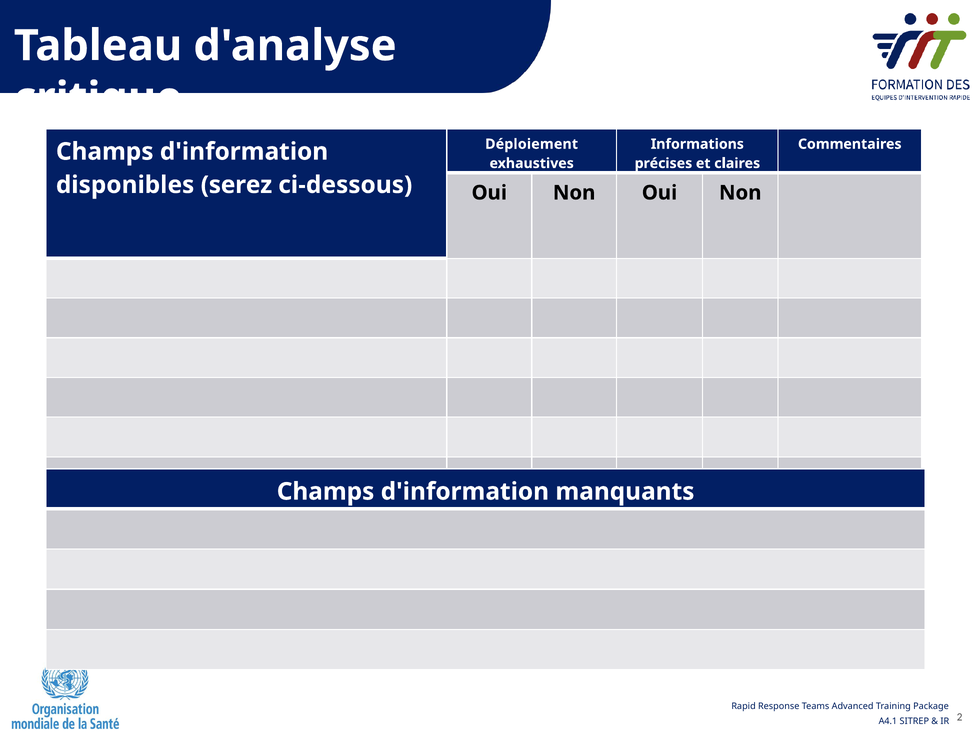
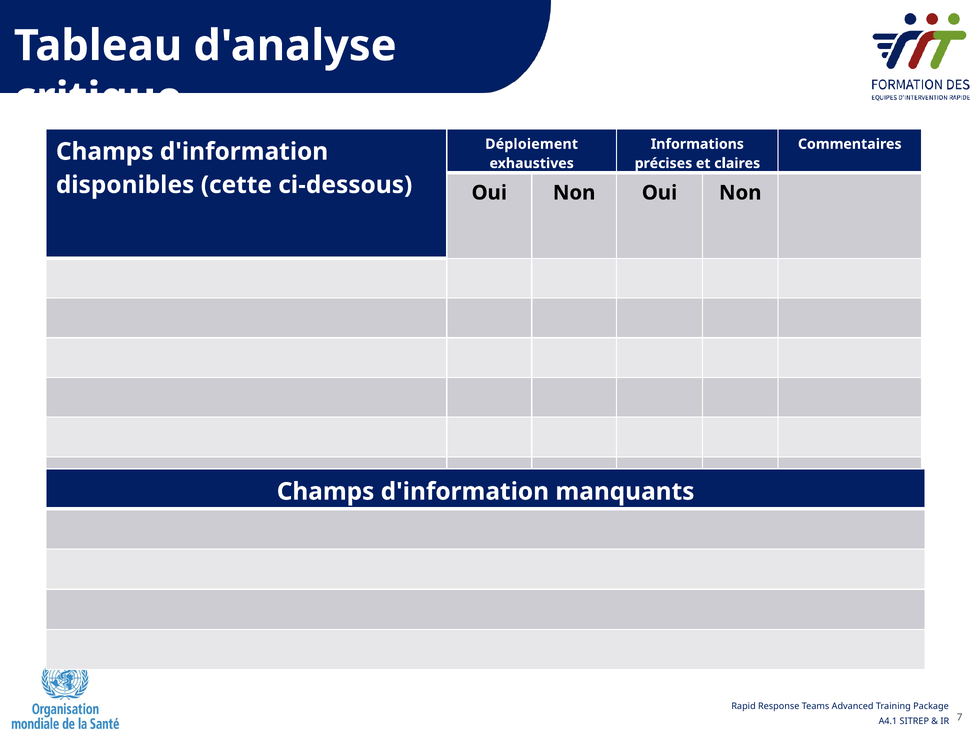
serez: serez -> cette (236, 185)
2: 2 -> 7 (960, 717)
